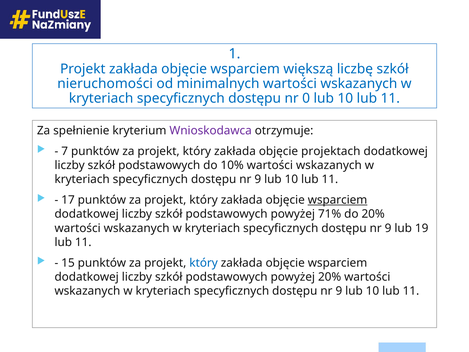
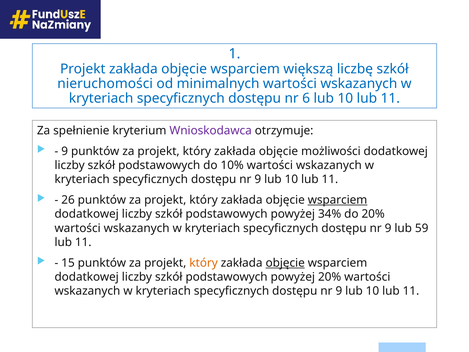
0: 0 -> 6 (306, 98)
7: 7 -> 9 (65, 151)
projektach: projektach -> możliwości (331, 151)
17: 17 -> 26 (68, 200)
71%: 71% -> 34% (330, 214)
19: 19 -> 59 (422, 228)
który colour: blue -> orange (204, 263)
objęcie underline: none -> present (285, 263)
